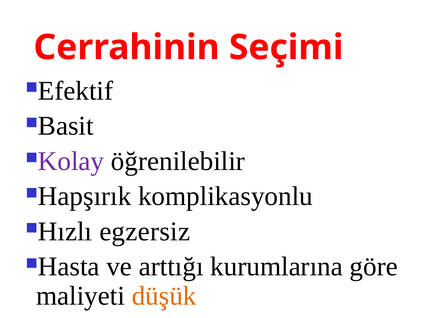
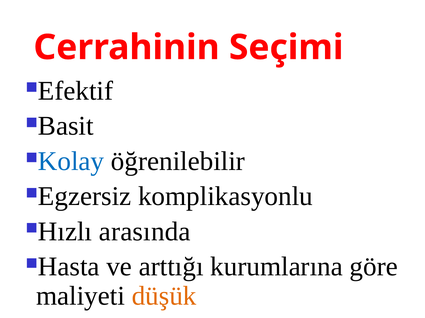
Kolay colour: purple -> blue (71, 161)
Hapşırık: Hapşırık -> Egzersiz (85, 197)
egzersiz: egzersiz -> arasında (145, 232)
